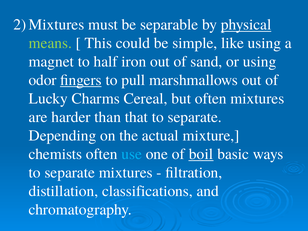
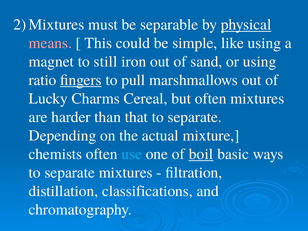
means colour: light green -> pink (50, 43)
half: half -> still (106, 62)
odor: odor -> ratio (43, 80)
